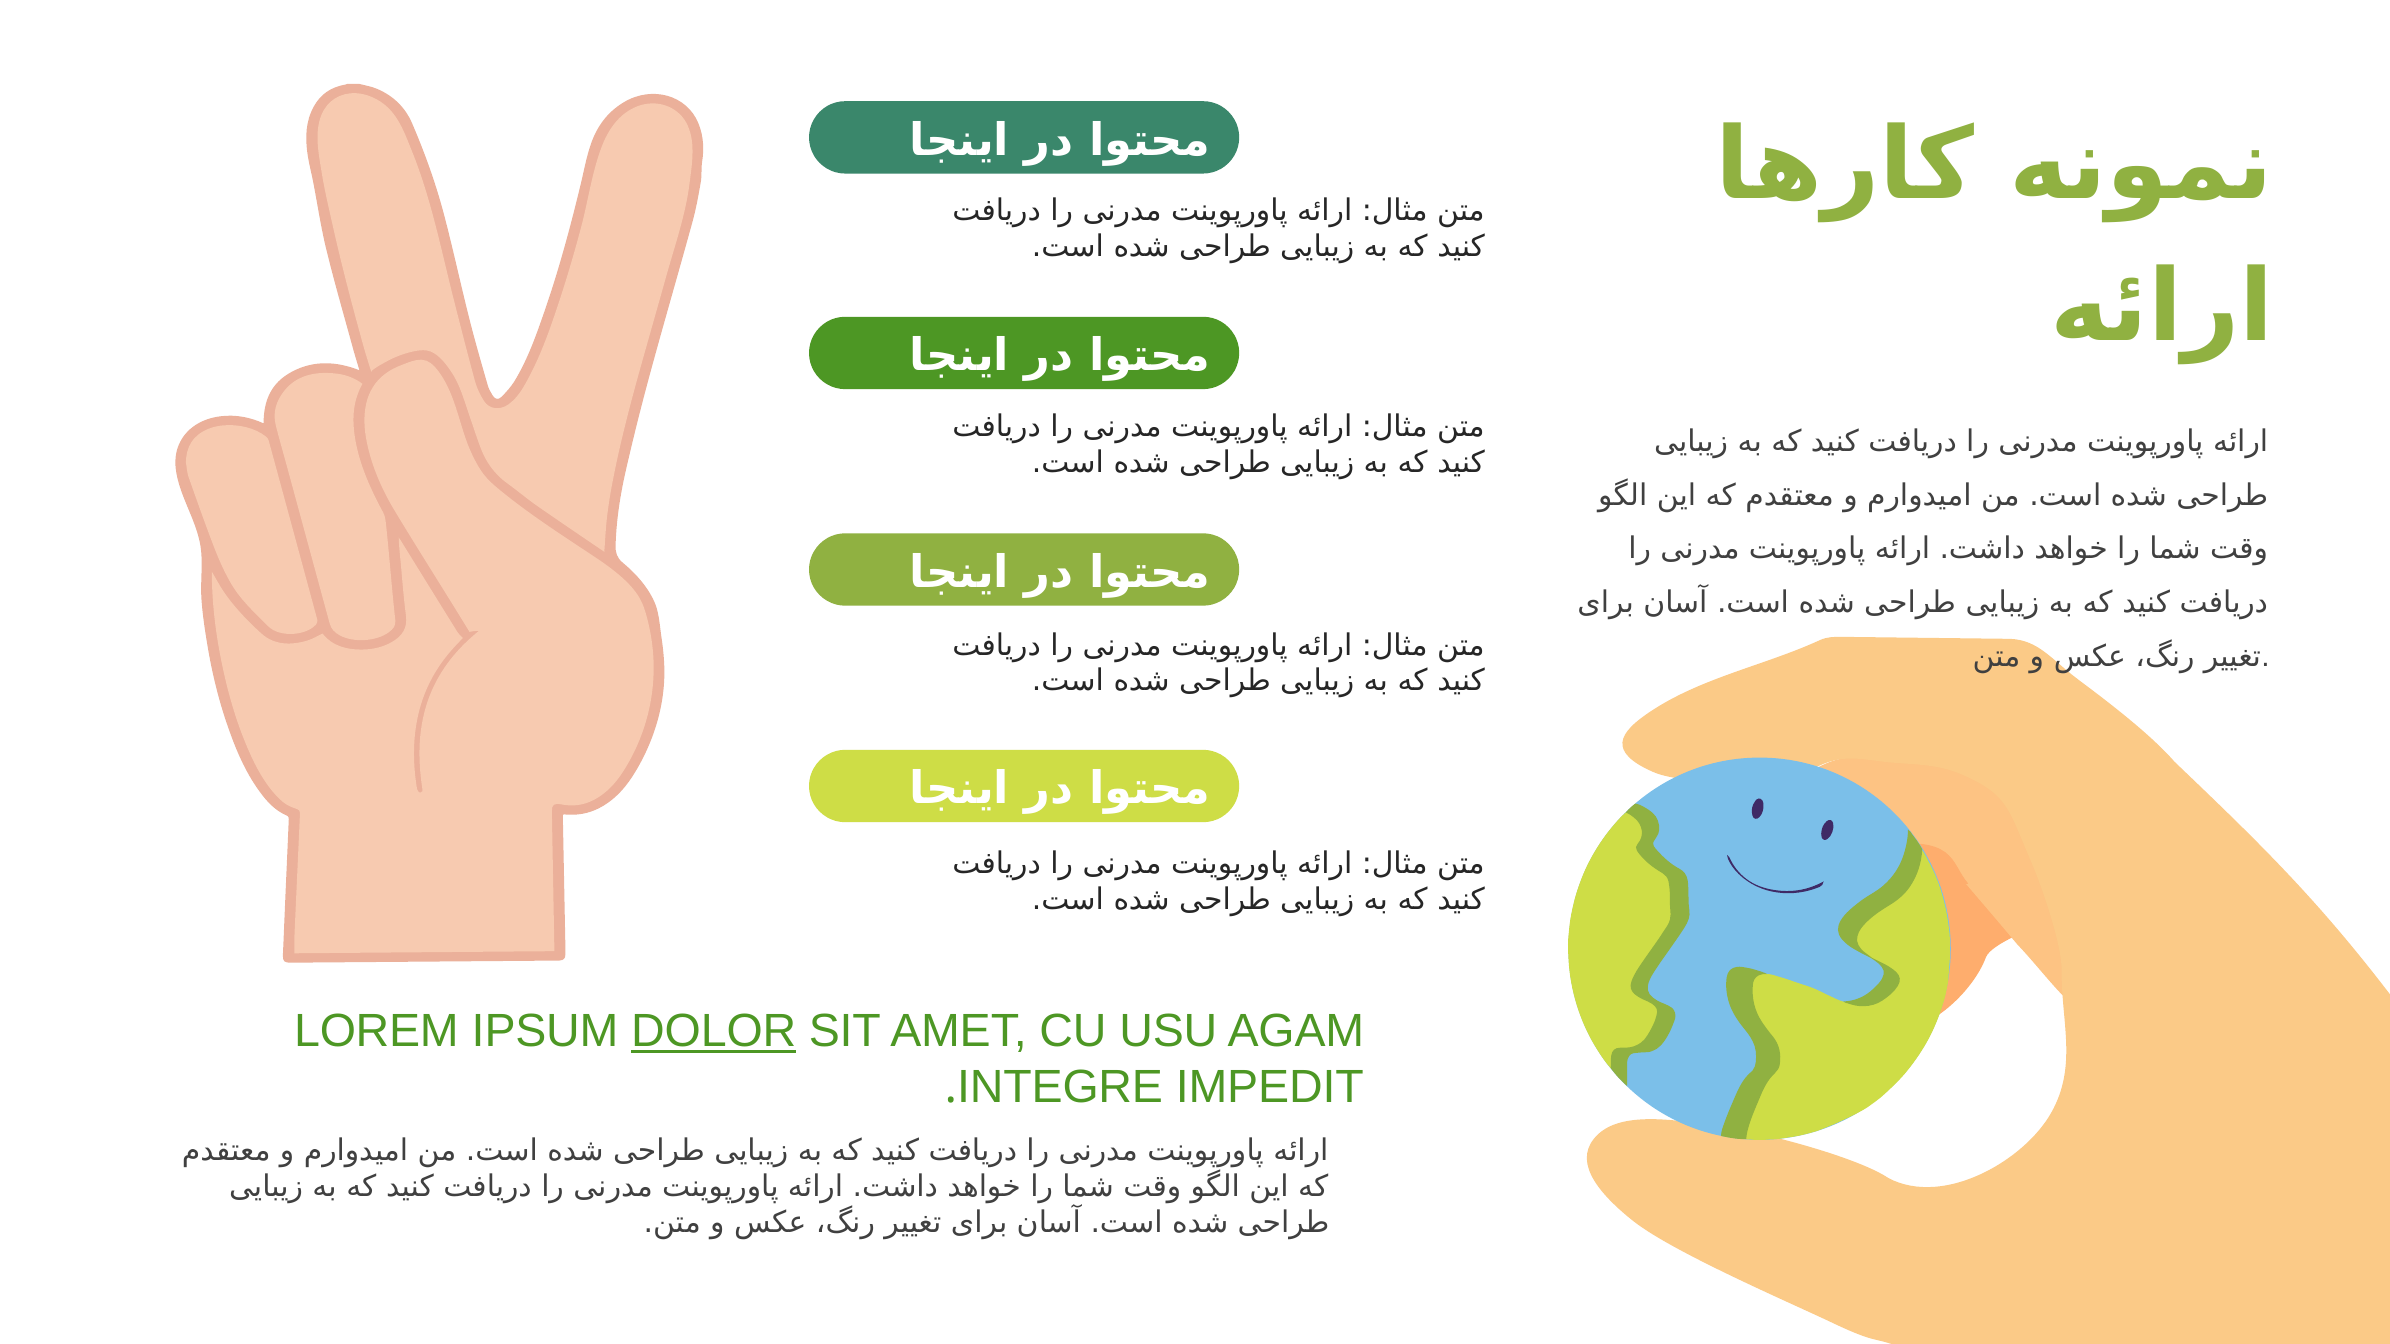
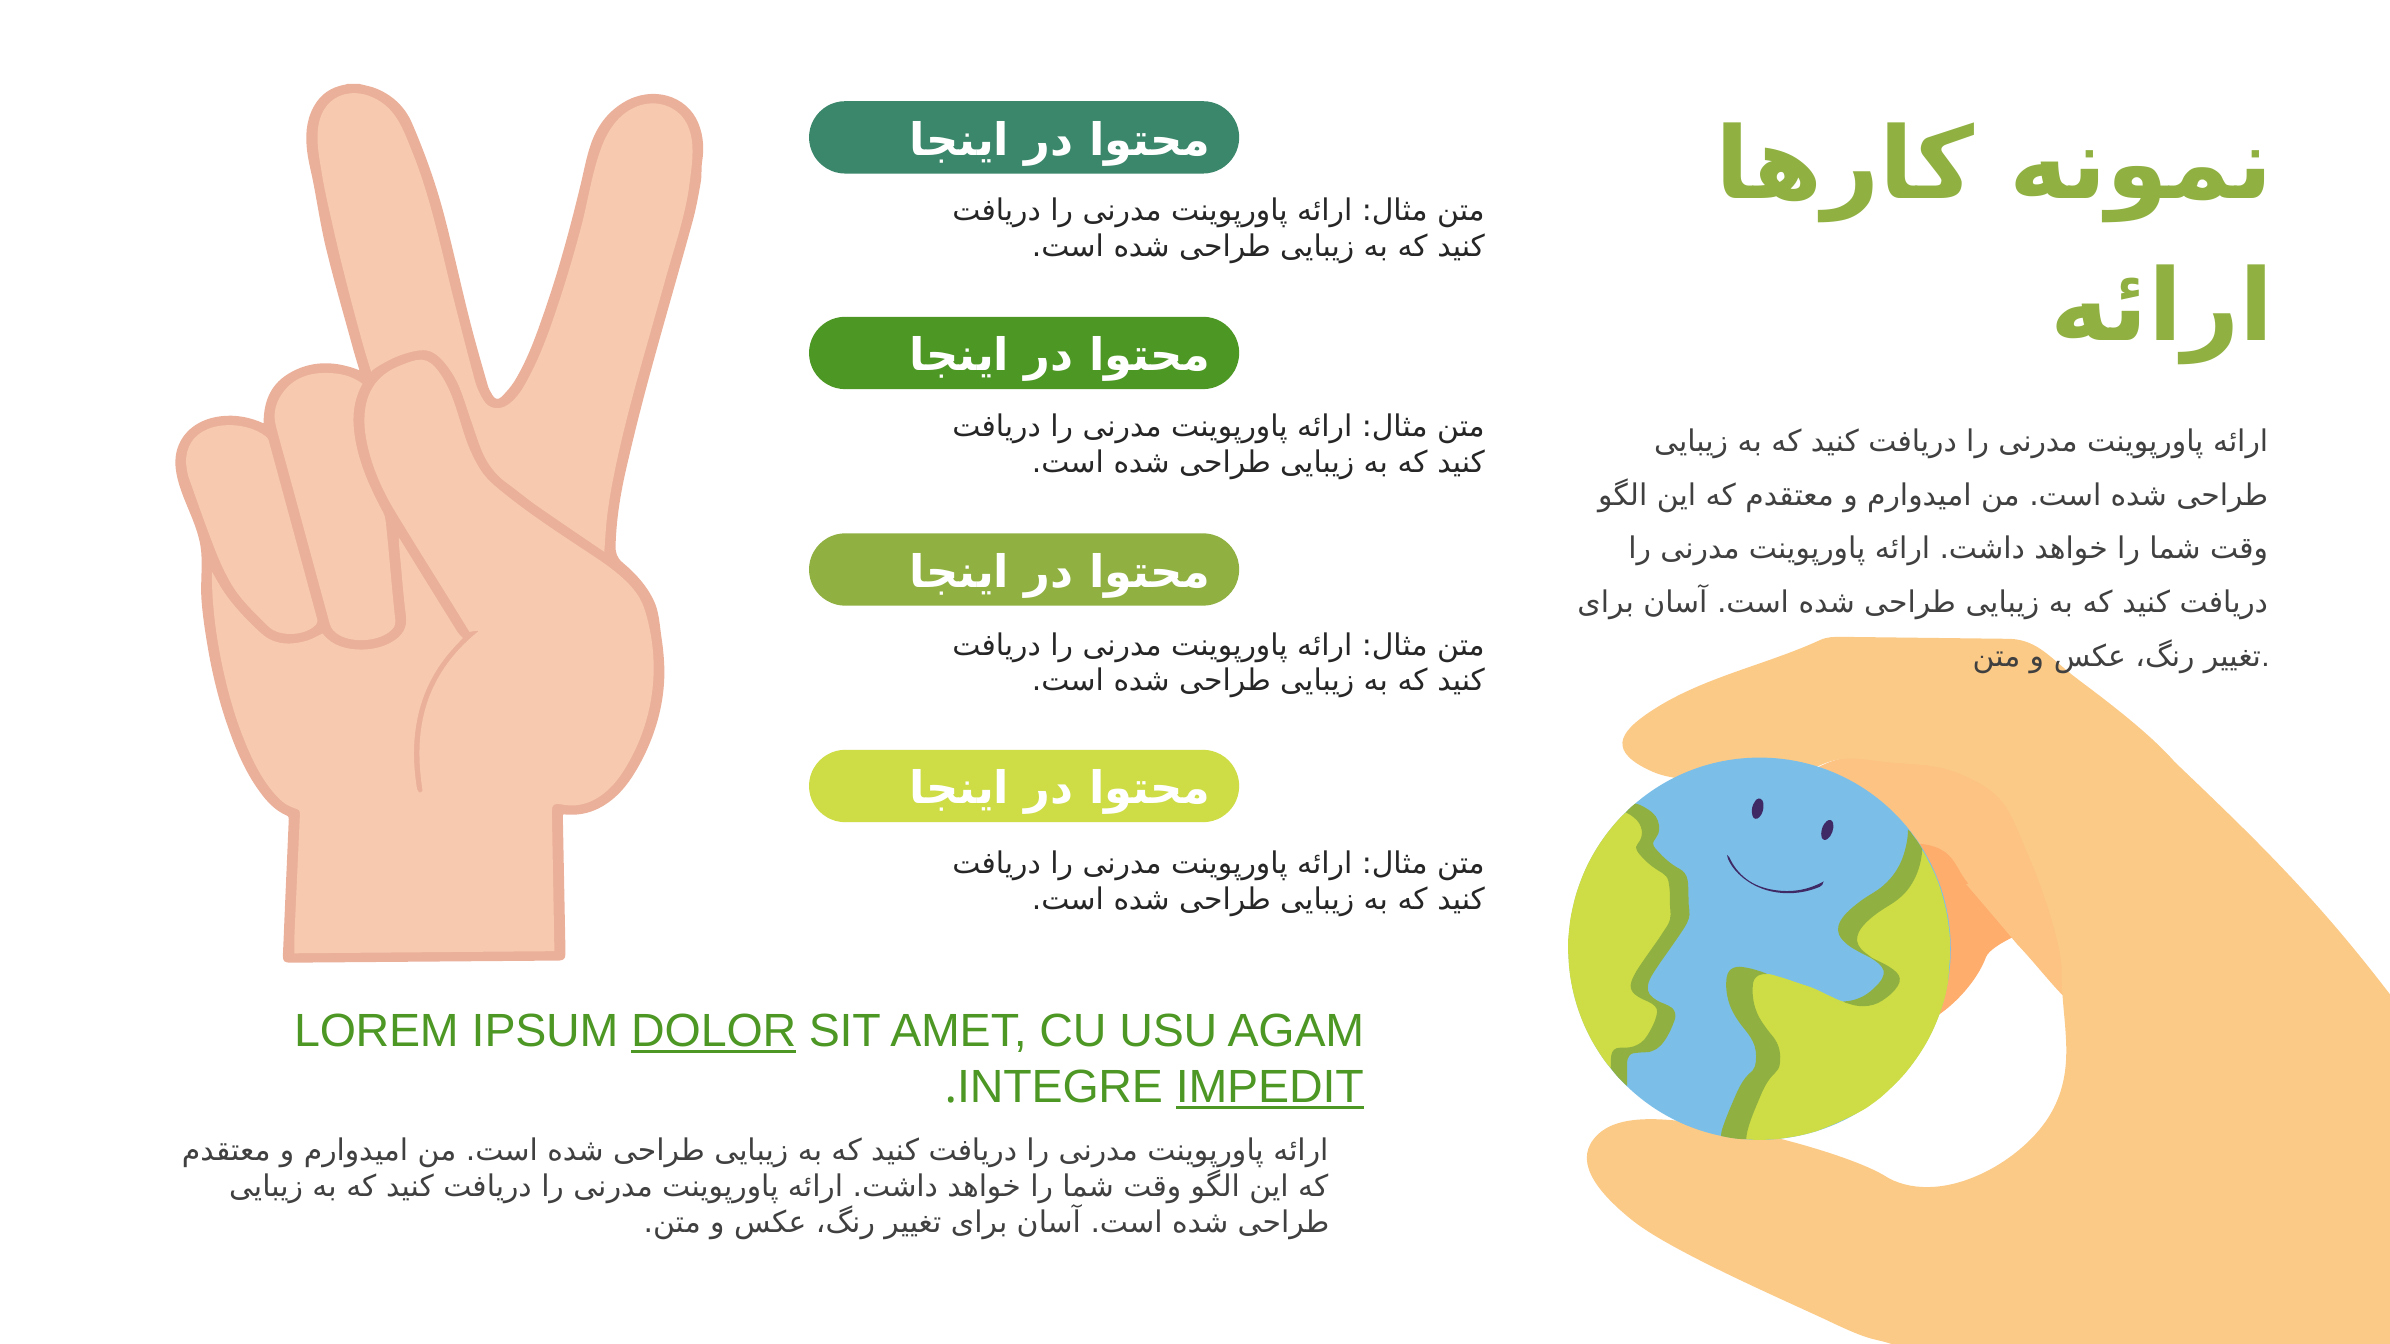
IMPEDIT underline: none -> present (1270, 1088)
